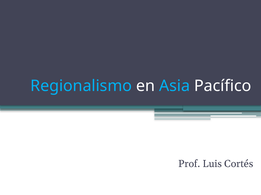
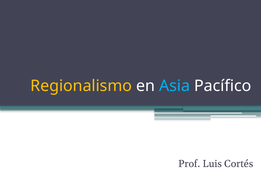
Regionalismo colour: light blue -> yellow (81, 86)
